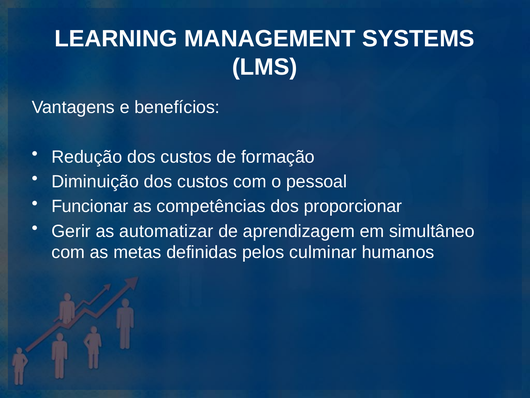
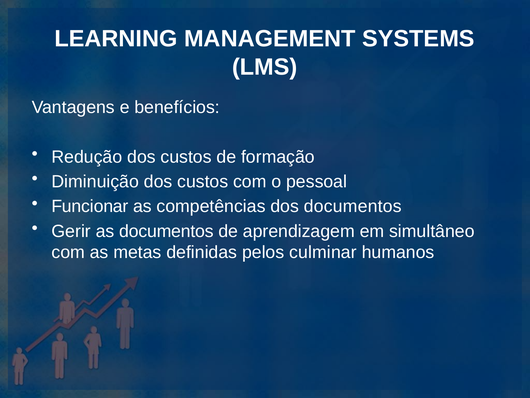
dos proporcionar: proporcionar -> documentos (353, 206)
as automatizar: automatizar -> documentos (166, 231)
